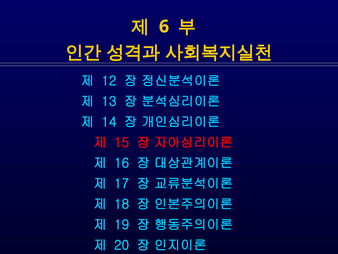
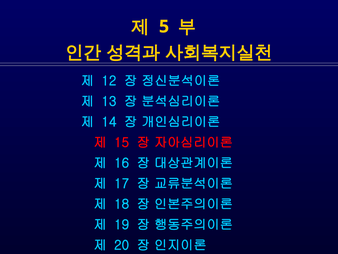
6: 6 -> 5 (164, 27)
